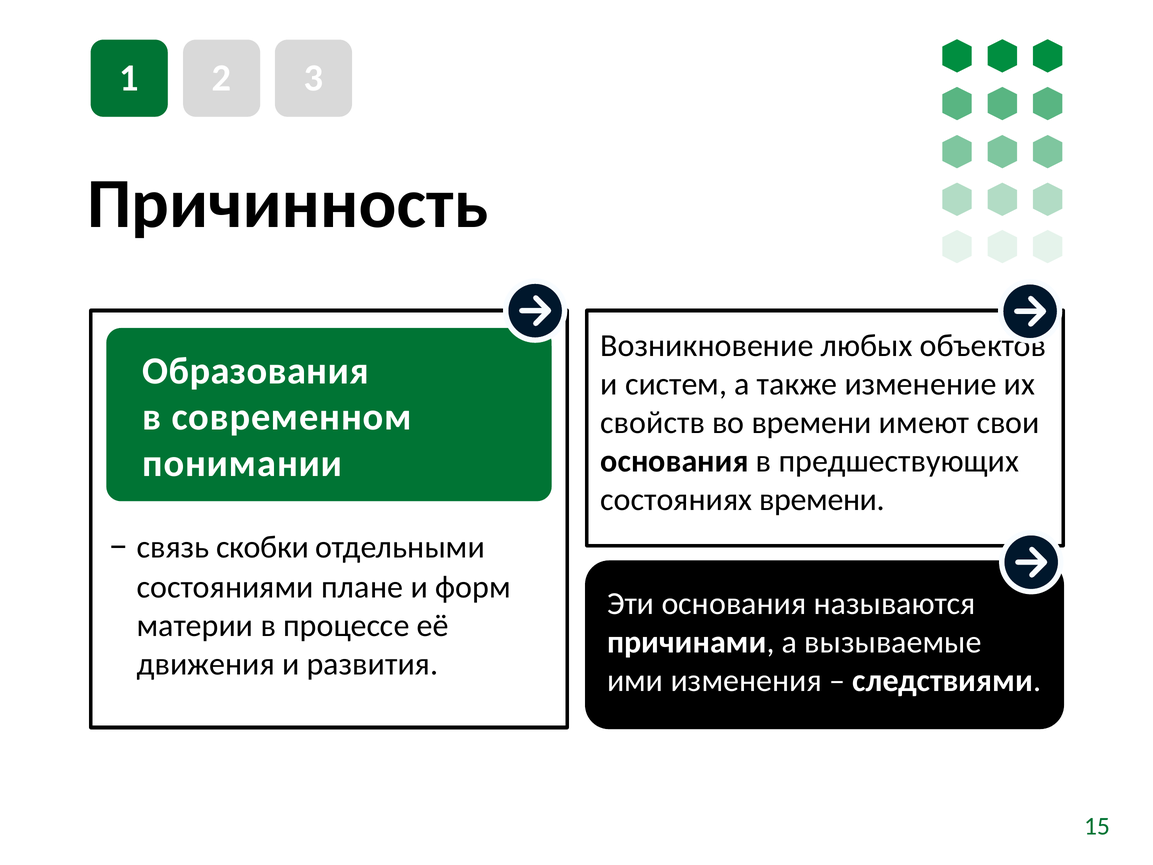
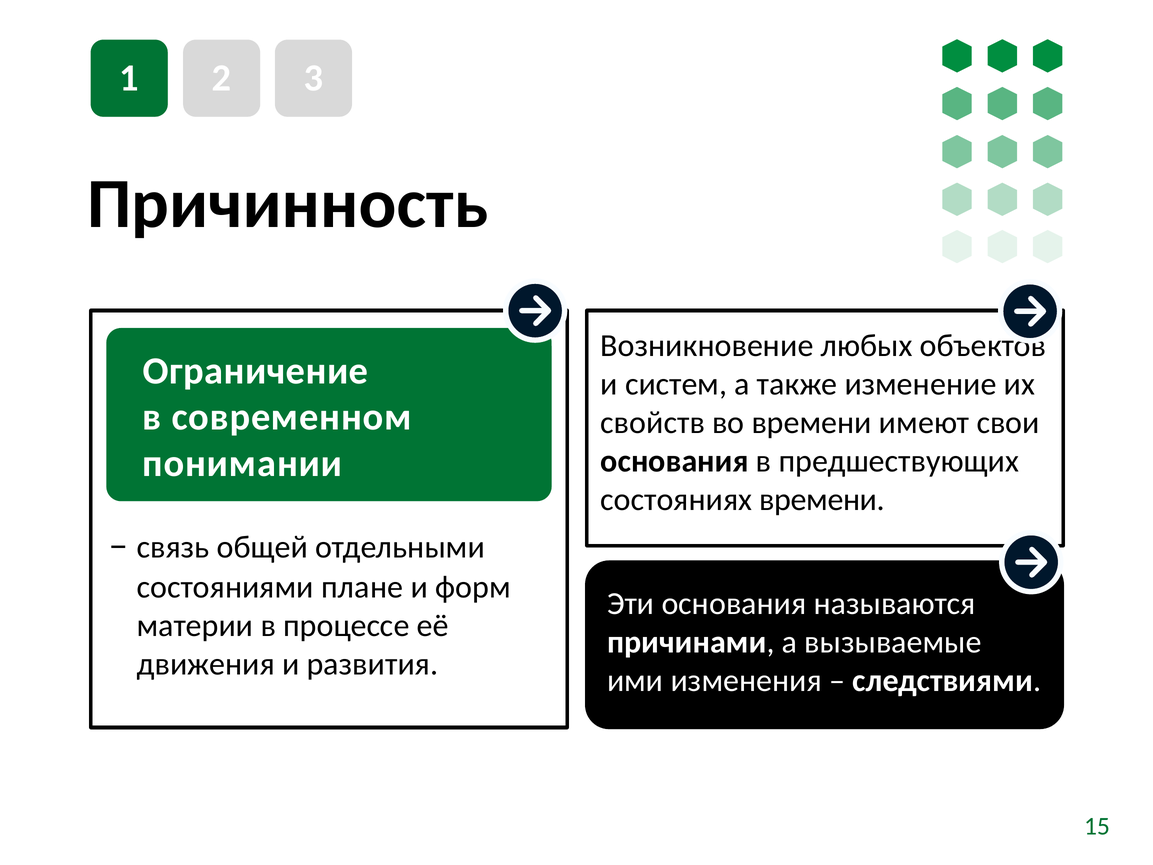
Образования: Образования -> Ограничение (256, 371)
скобки: скобки -> общей (262, 547)
